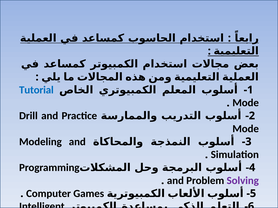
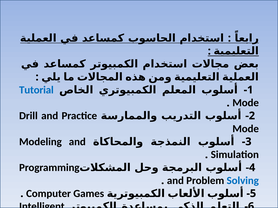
Solving colour: purple -> blue (243, 181)
